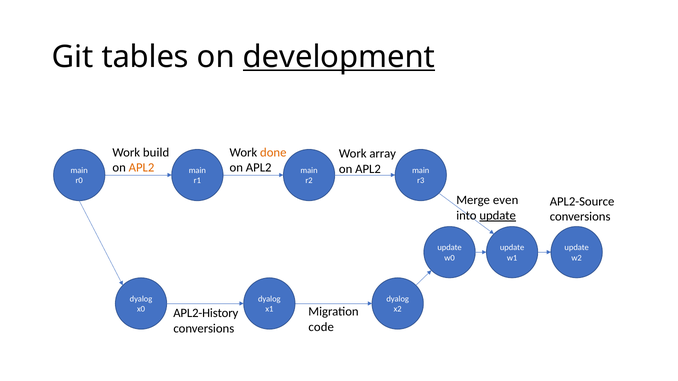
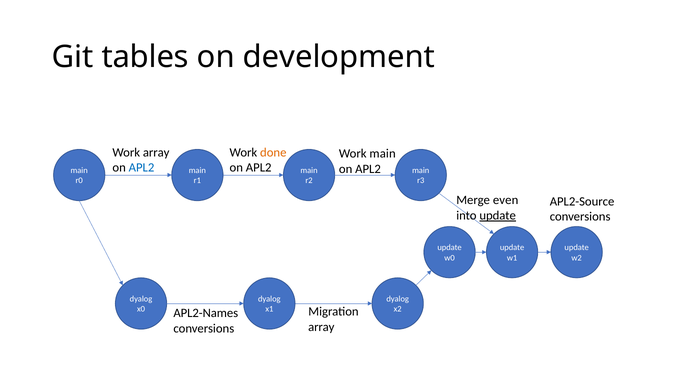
development underline: present -> none (339, 57)
Work build: build -> array (156, 153)
Work array: array -> main (383, 154)
APL2 colour: orange -> blue (142, 168)
APL2-History: APL2-History -> APL2-Names (206, 313)
code: code -> array (321, 327)
